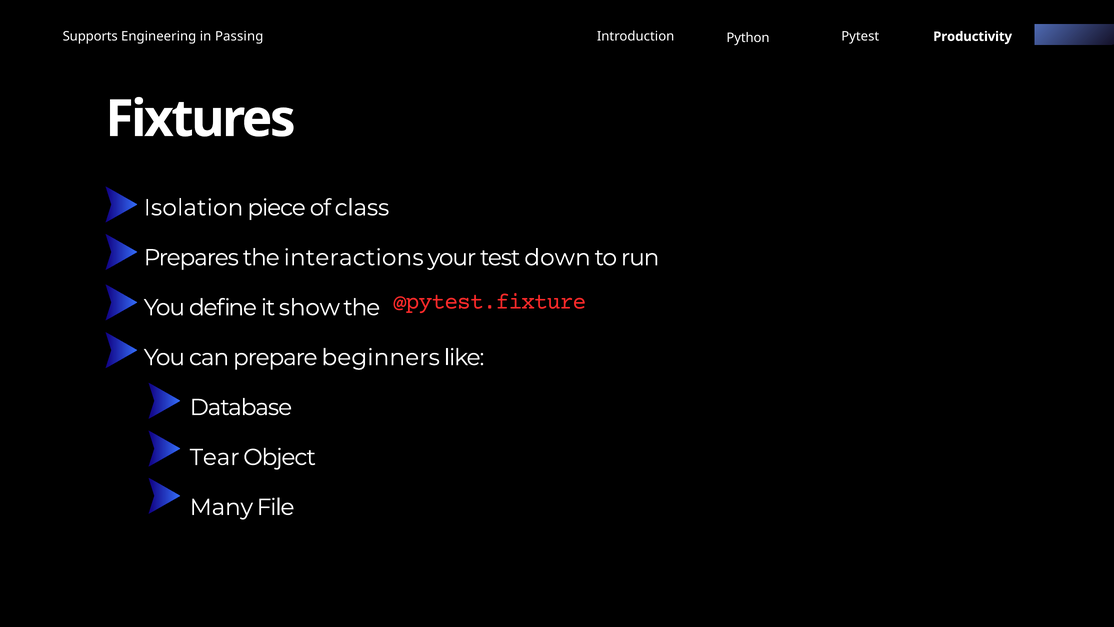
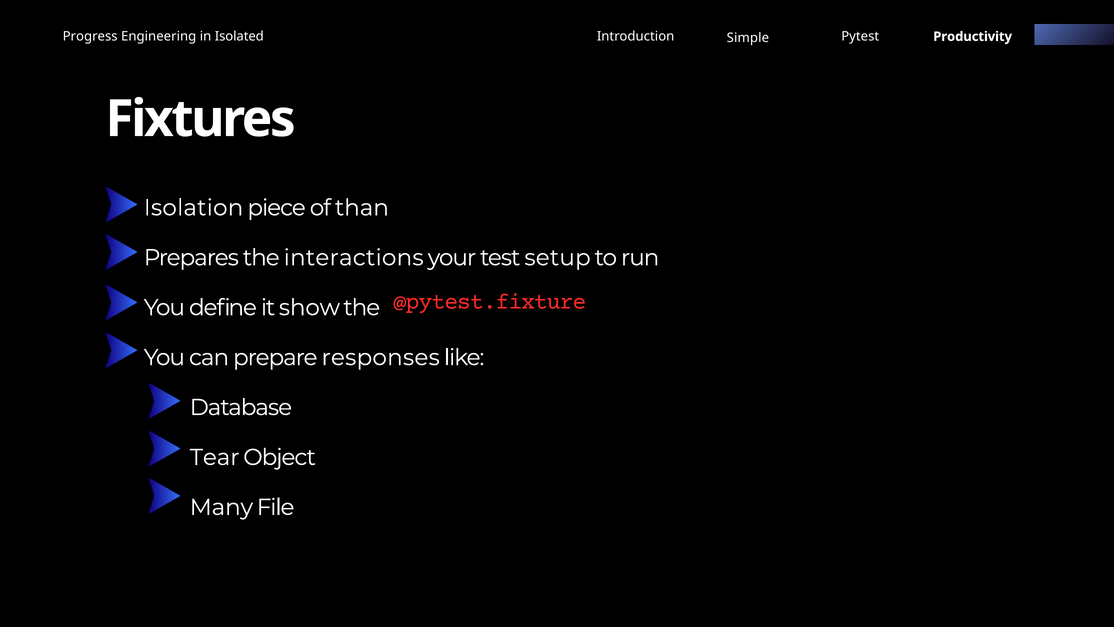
Supports: Supports -> Progress (90, 37)
Passing: Passing -> Isolated (239, 37)
Python: Python -> Simple (748, 38)
class: class -> than (362, 208)
down: down -> setup (558, 258)
beginners: beginners -> responses (381, 357)
